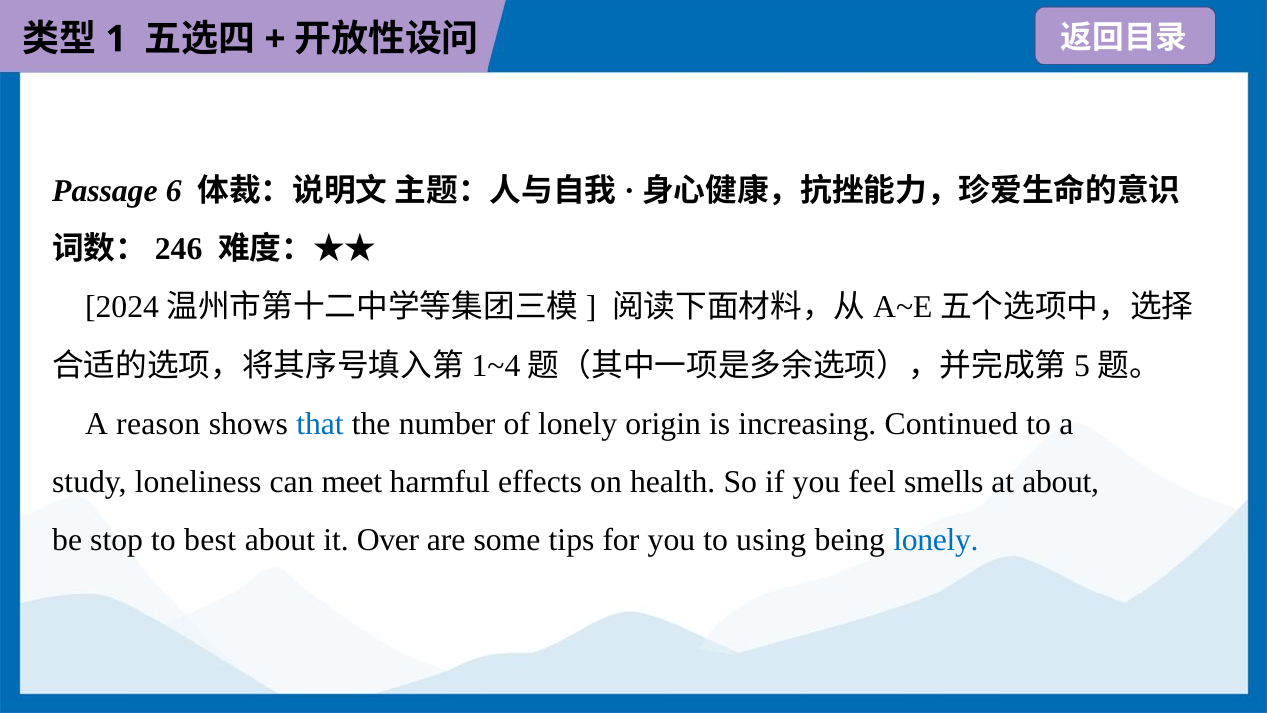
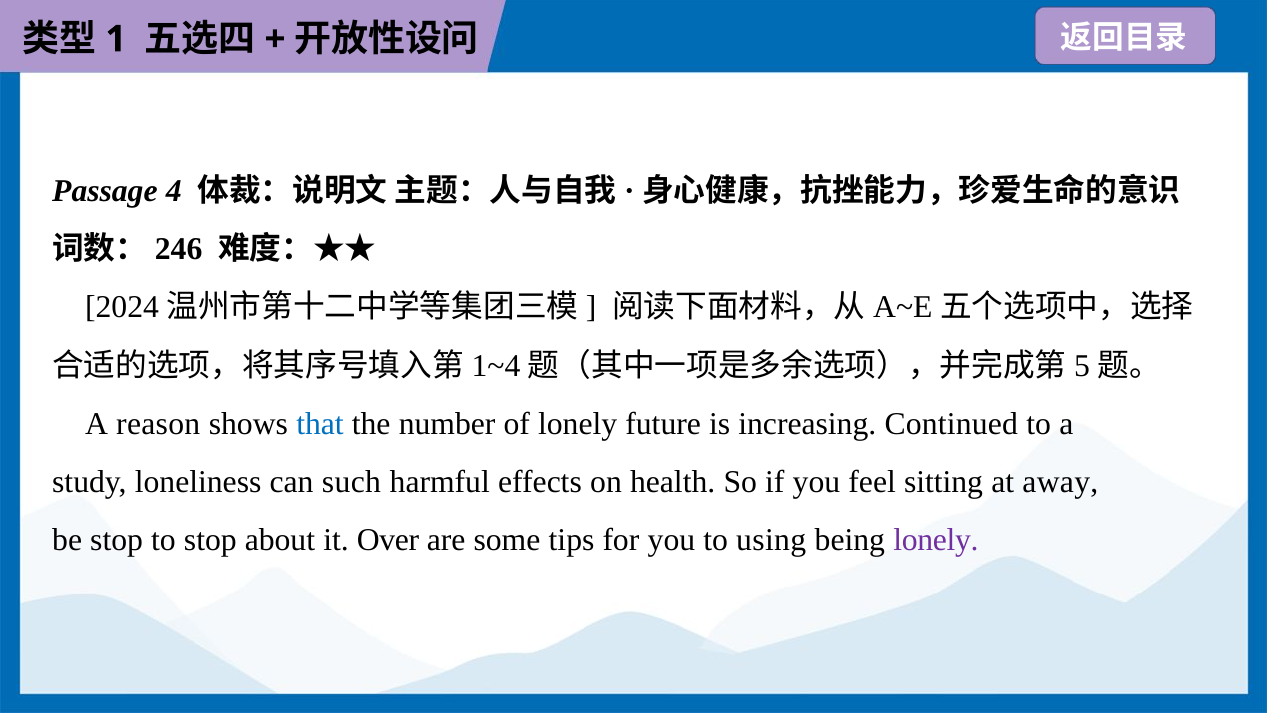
6: 6 -> 4 (174, 191)
origin: origin -> future (663, 423)
meet: meet -> such (351, 481)
smells: smells -> sitting (944, 481)
at about: about -> away (1060, 481)
to best: best -> stop (210, 540)
lonely colour: blue -> purple (936, 540)
